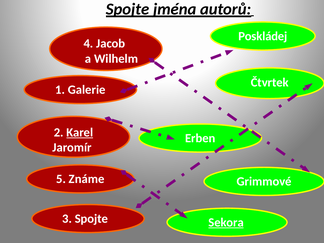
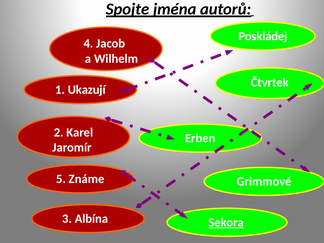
Galerie: Galerie -> Ukazují (87, 90)
Karel underline: present -> none (80, 132)
3 Spojte: Spojte -> Albína (91, 219)
